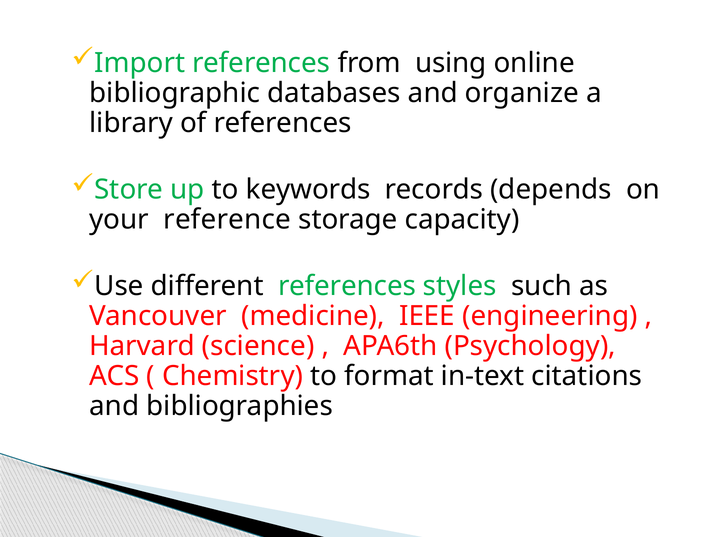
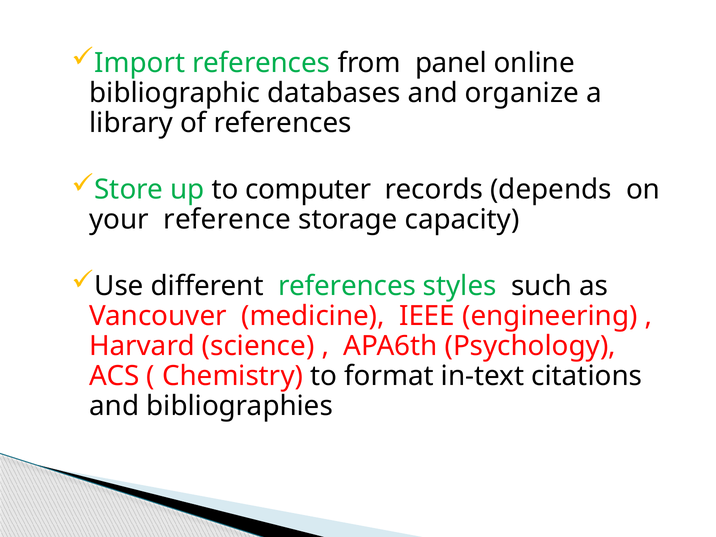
using: using -> panel (451, 63)
keywords: keywords -> computer (308, 190)
